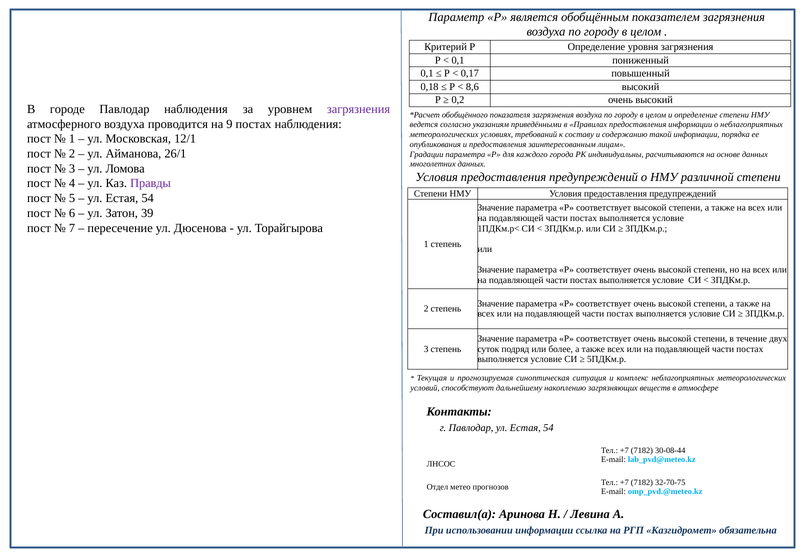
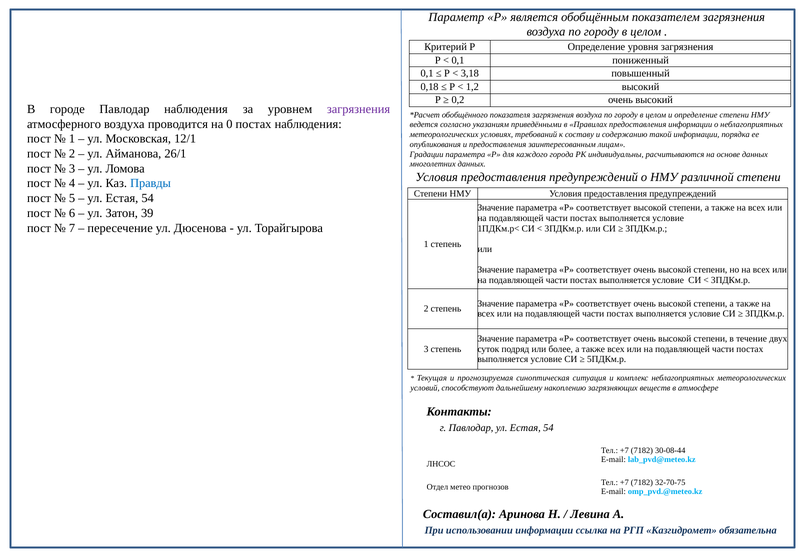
0,17: 0,17 -> 3,18 (470, 74)
8,6: 8,6 -> 1,2 (472, 87)
9: 9 -> 0 (229, 124)
Правды colour: purple -> blue (151, 183)
